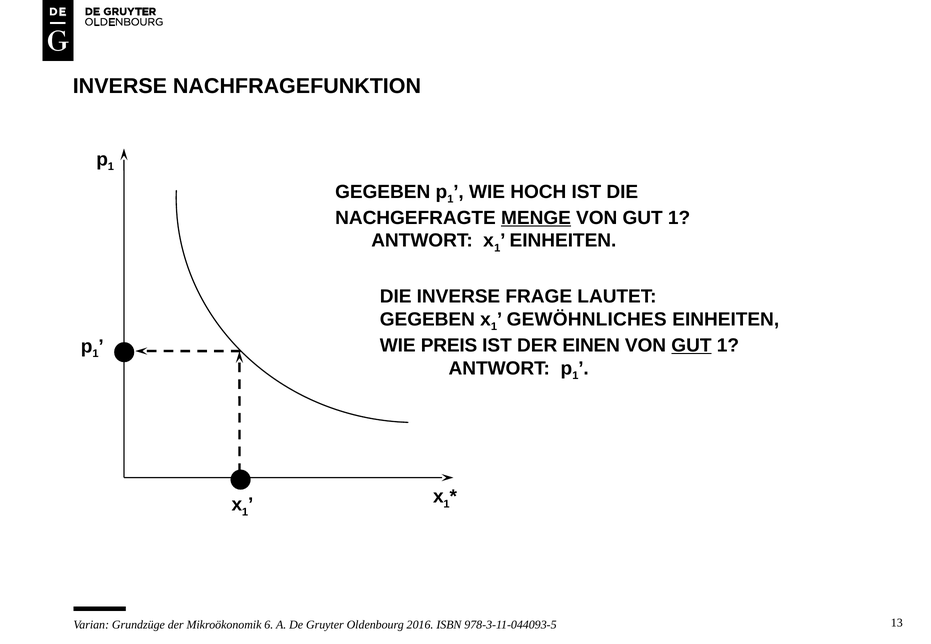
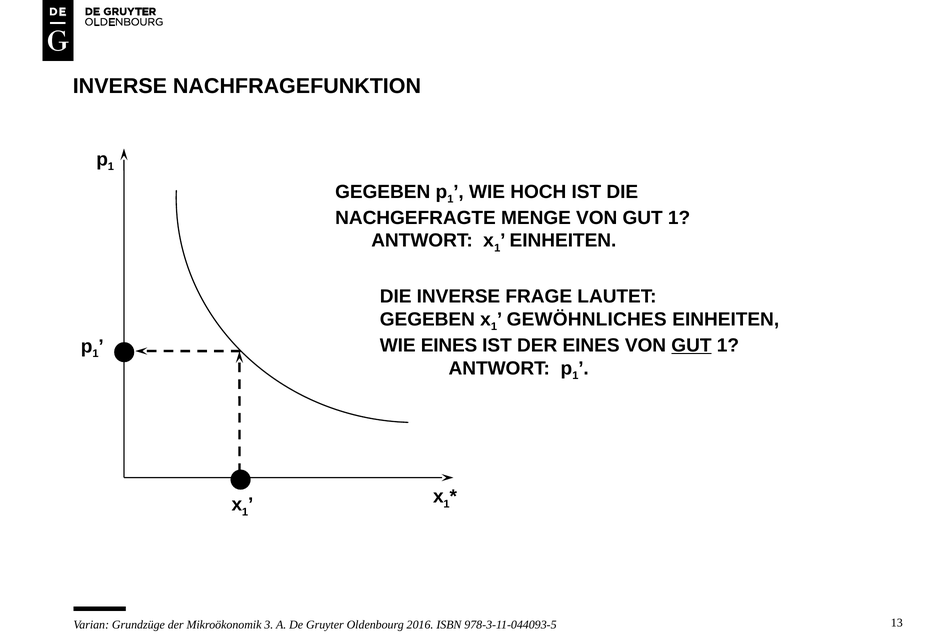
MENGE underline: present -> none (536, 218)
WIE PREIS: PREIS -> EINES (449, 346)
DER EINEN: EINEN -> EINES (591, 346)
6: 6 -> 3 (269, 625)
